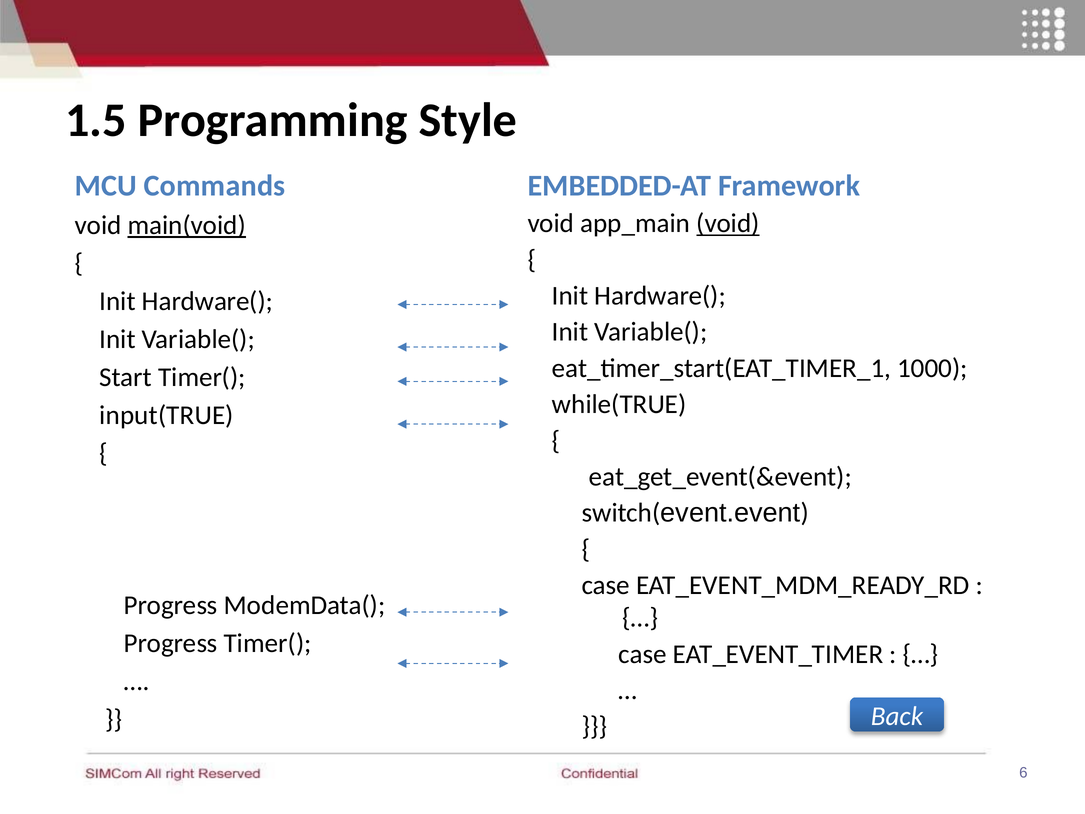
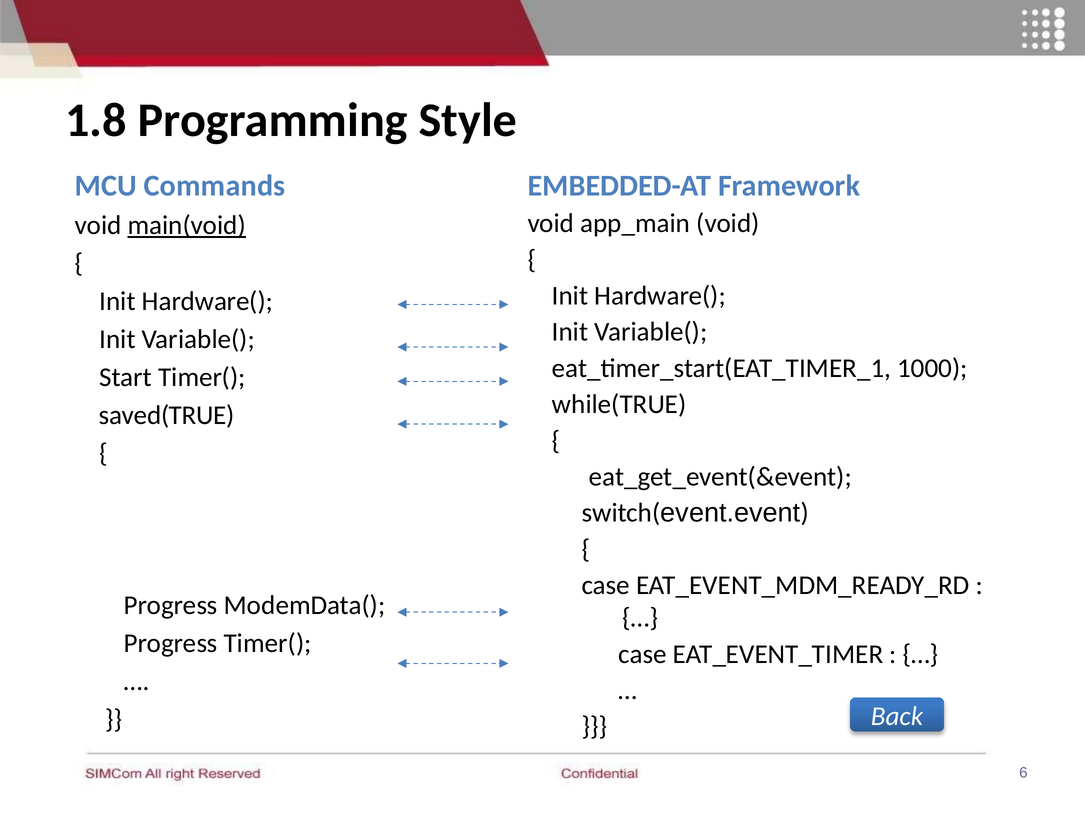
1.5: 1.5 -> 1.8 (96, 120)
void underline: present -> none (728, 223)
input(TRUE: input(TRUE -> saved(TRUE (167, 415)
